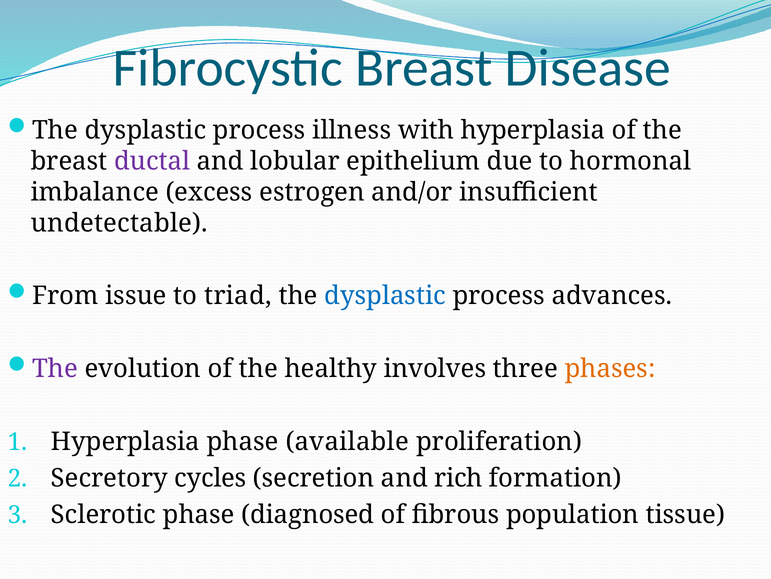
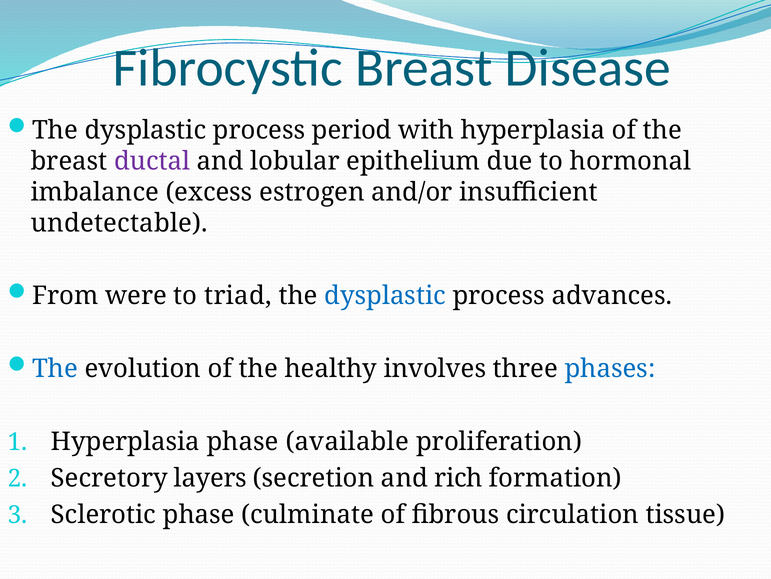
illness: illness -> period (352, 130)
issue: issue -> were (136, 296)
The colour: purple -> blue (55, 368)
phases colour: orange -> blue (610, 368)
cycles: cycles -> layers (210, 478)
diagnosed: diagnosed -> culminate (308, 514)
population: population -> circulation (572, 514)
